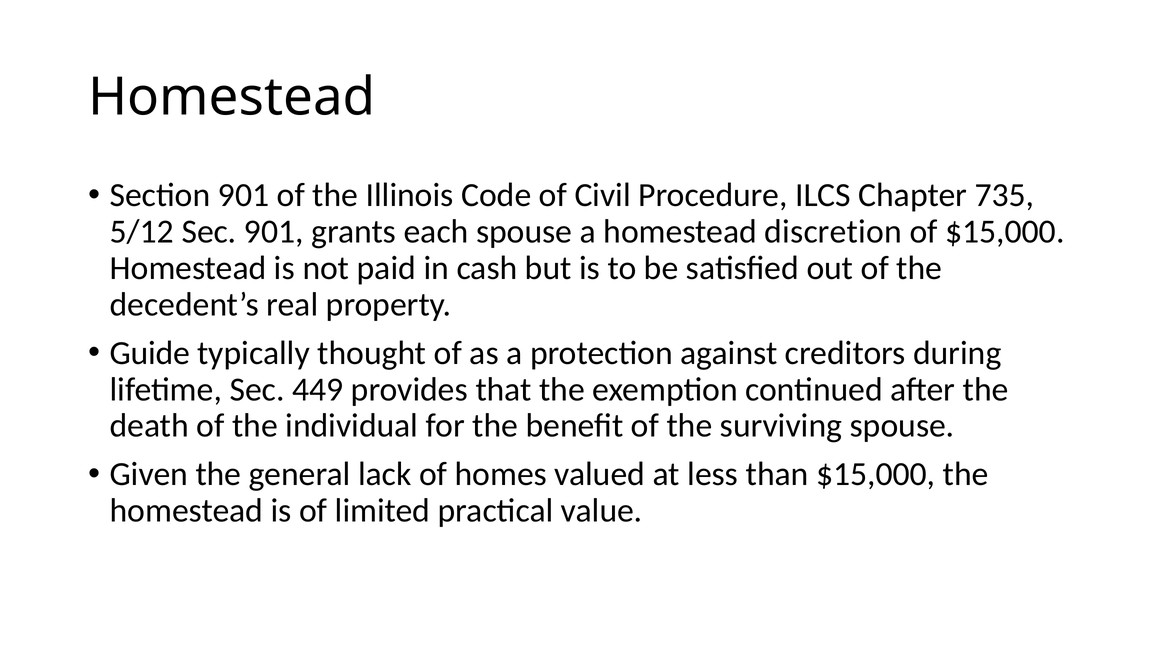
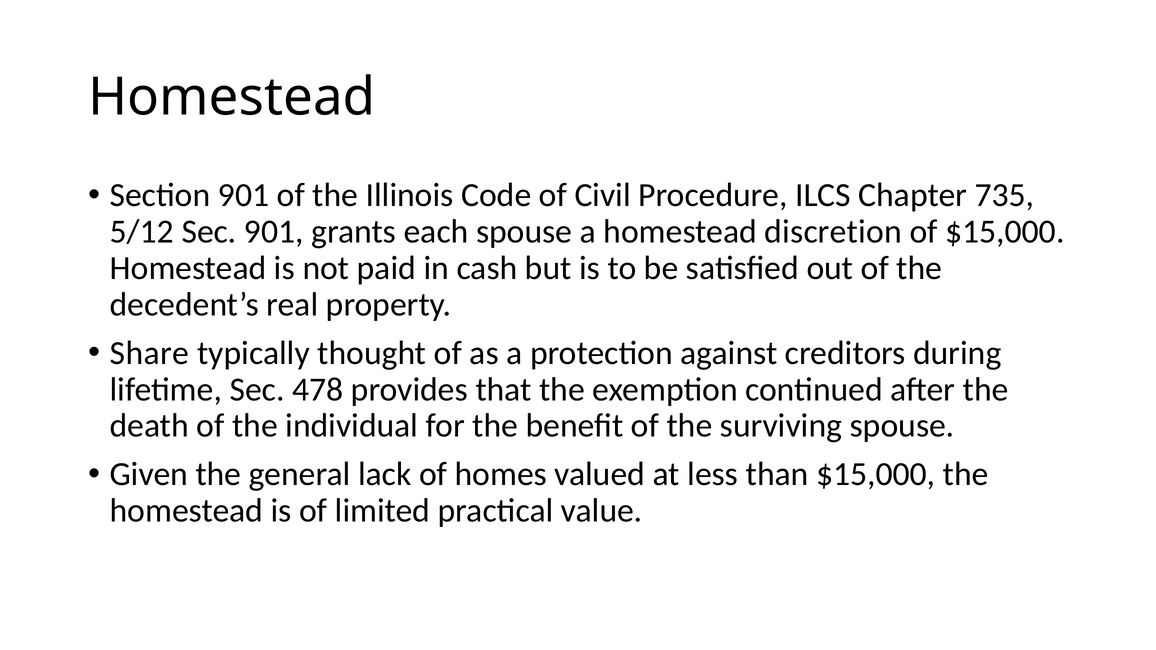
Guide: Guide -> Share (150, 353)
449: 449 -> 478 (318, 390)
